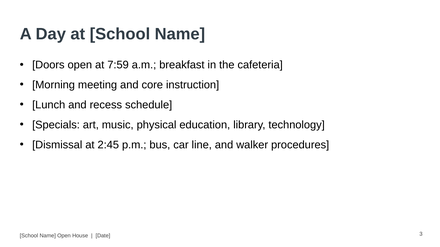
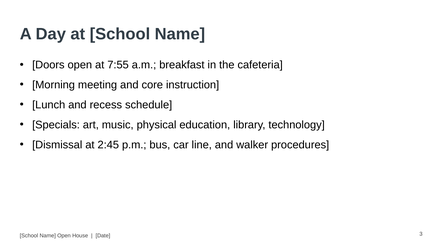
7:59: 7:59 -> 7:55 (118, 65)
